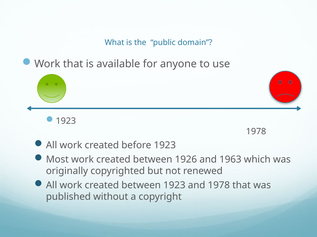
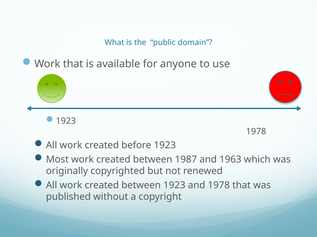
1926: 1926 -> 1987 (186, 160)
